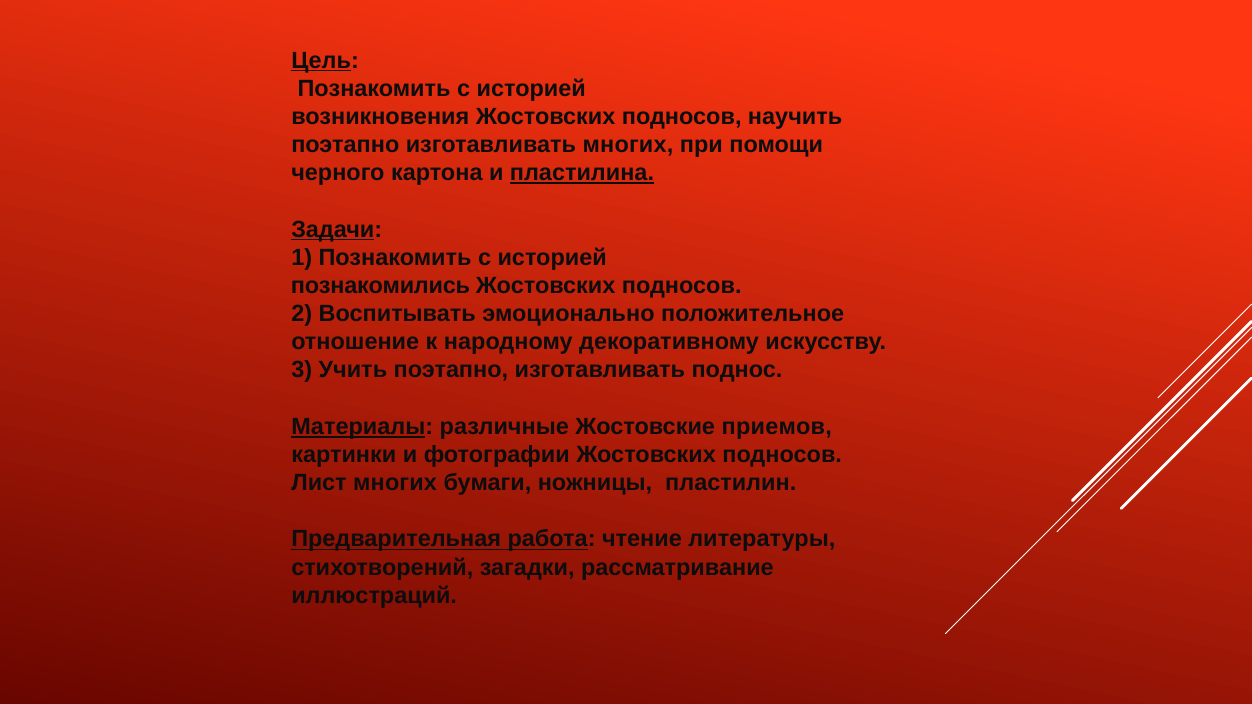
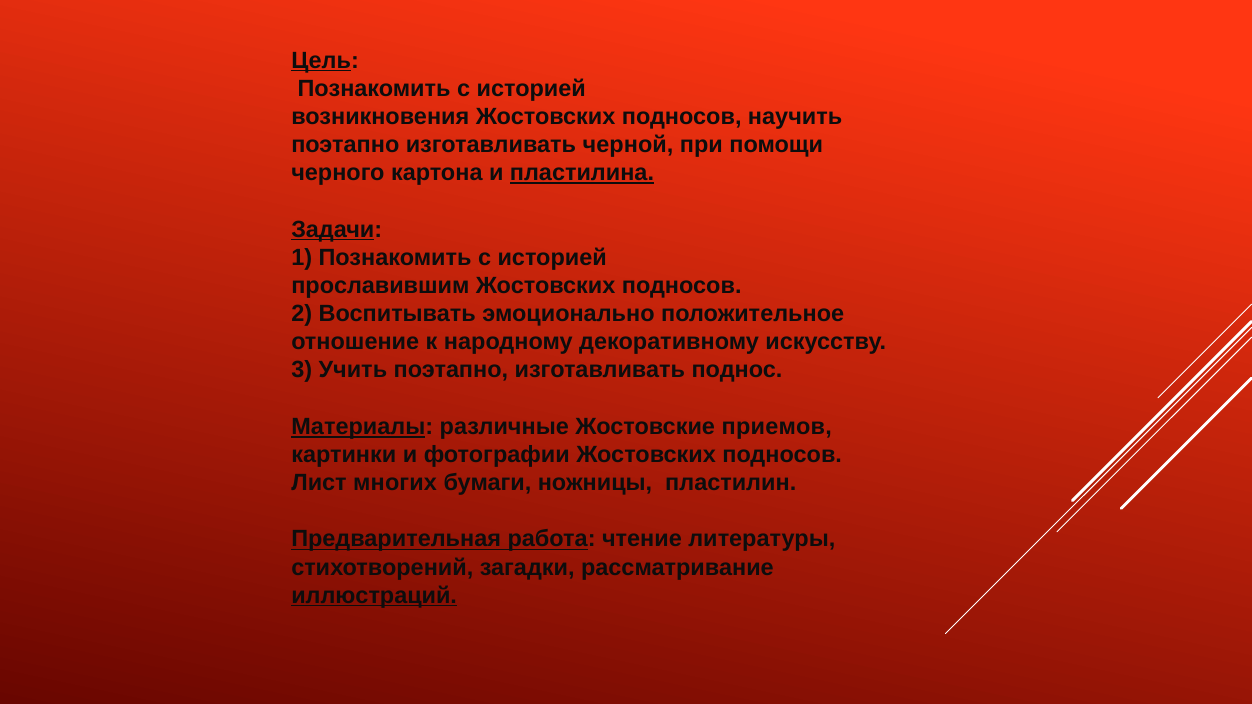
изготавливать многих: многих -> черной (628, 145)
познакомились: познакомились -> прославившим (380, 286)
иллюстраций underline: none -> present (374, 596)
